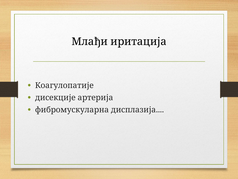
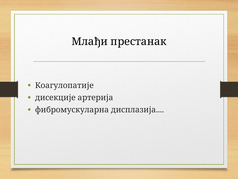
иритација: иритација -> престанак (139, 42)
